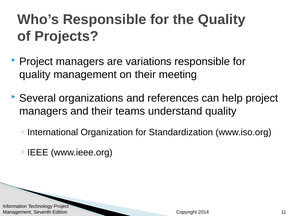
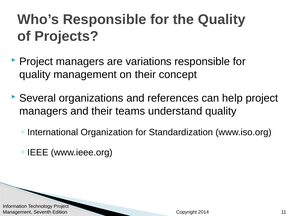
meeting: meeting -> concept (178, 75)
